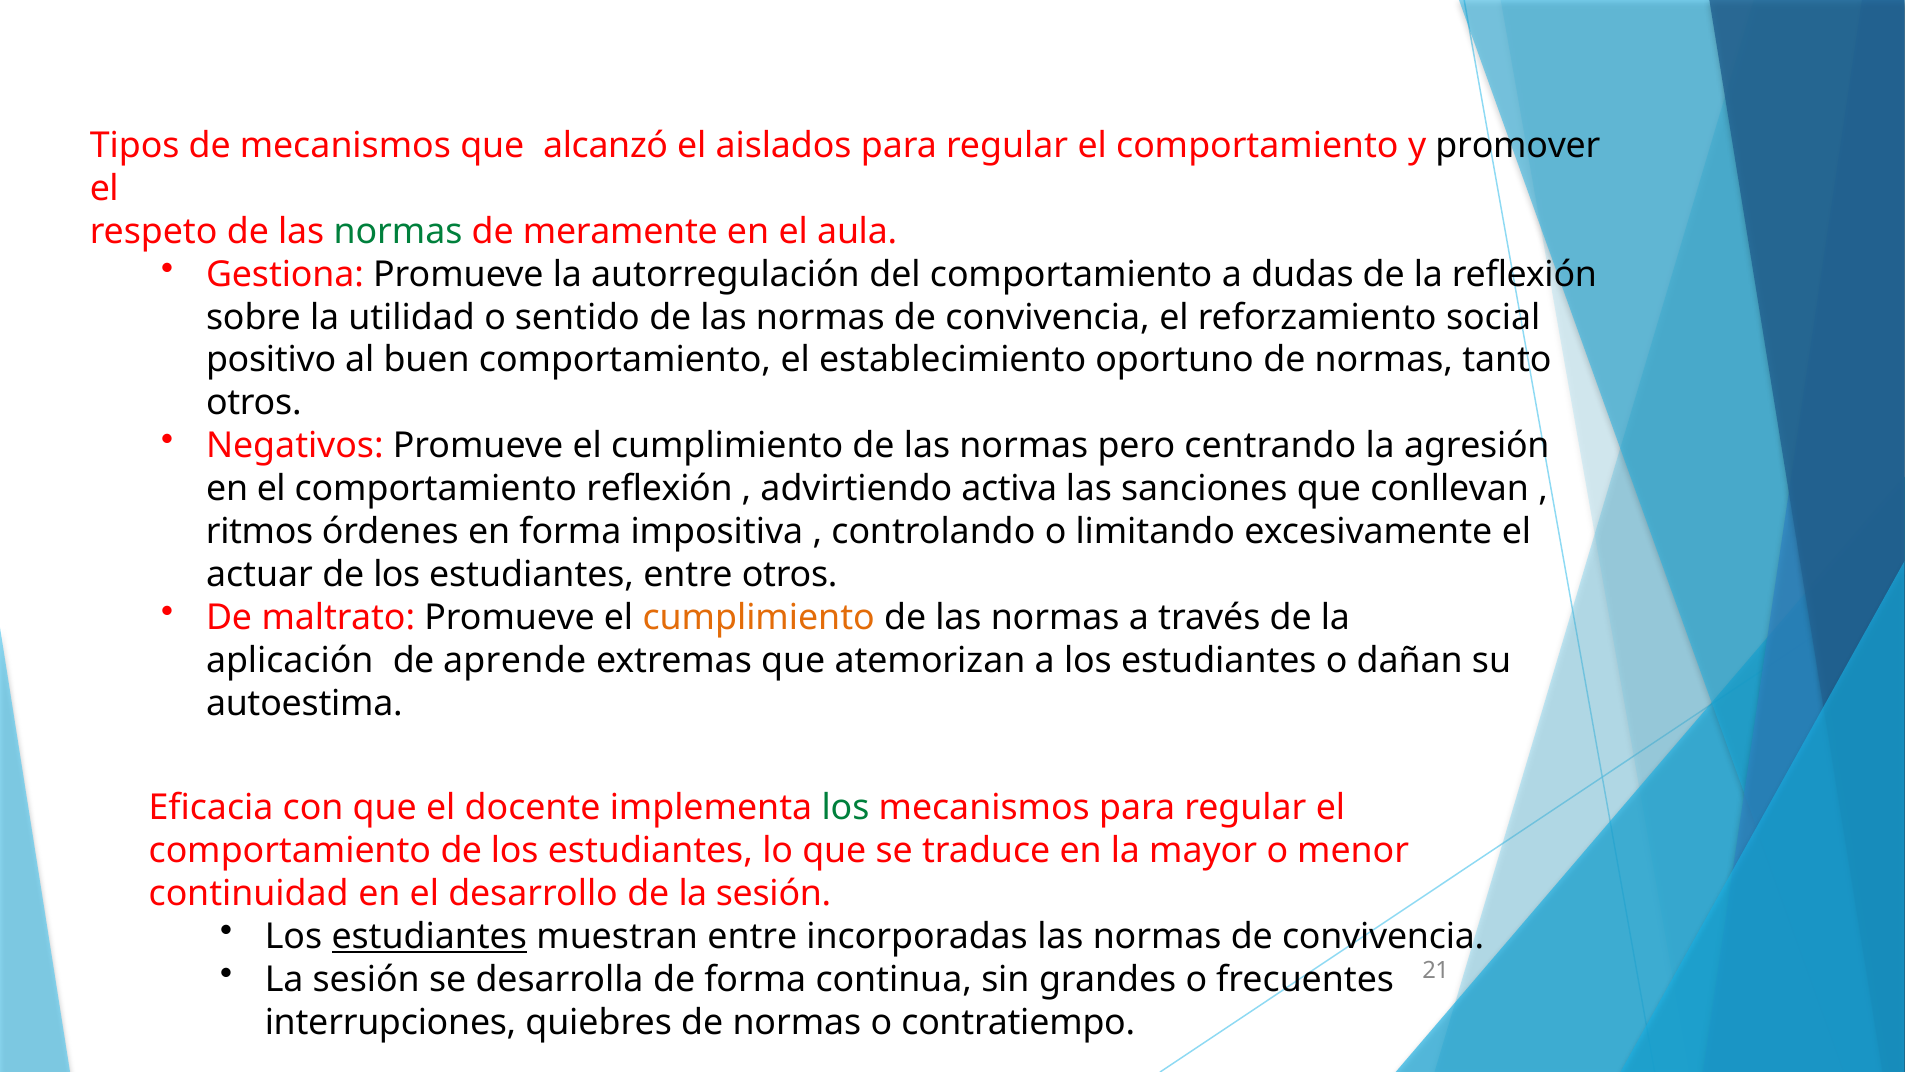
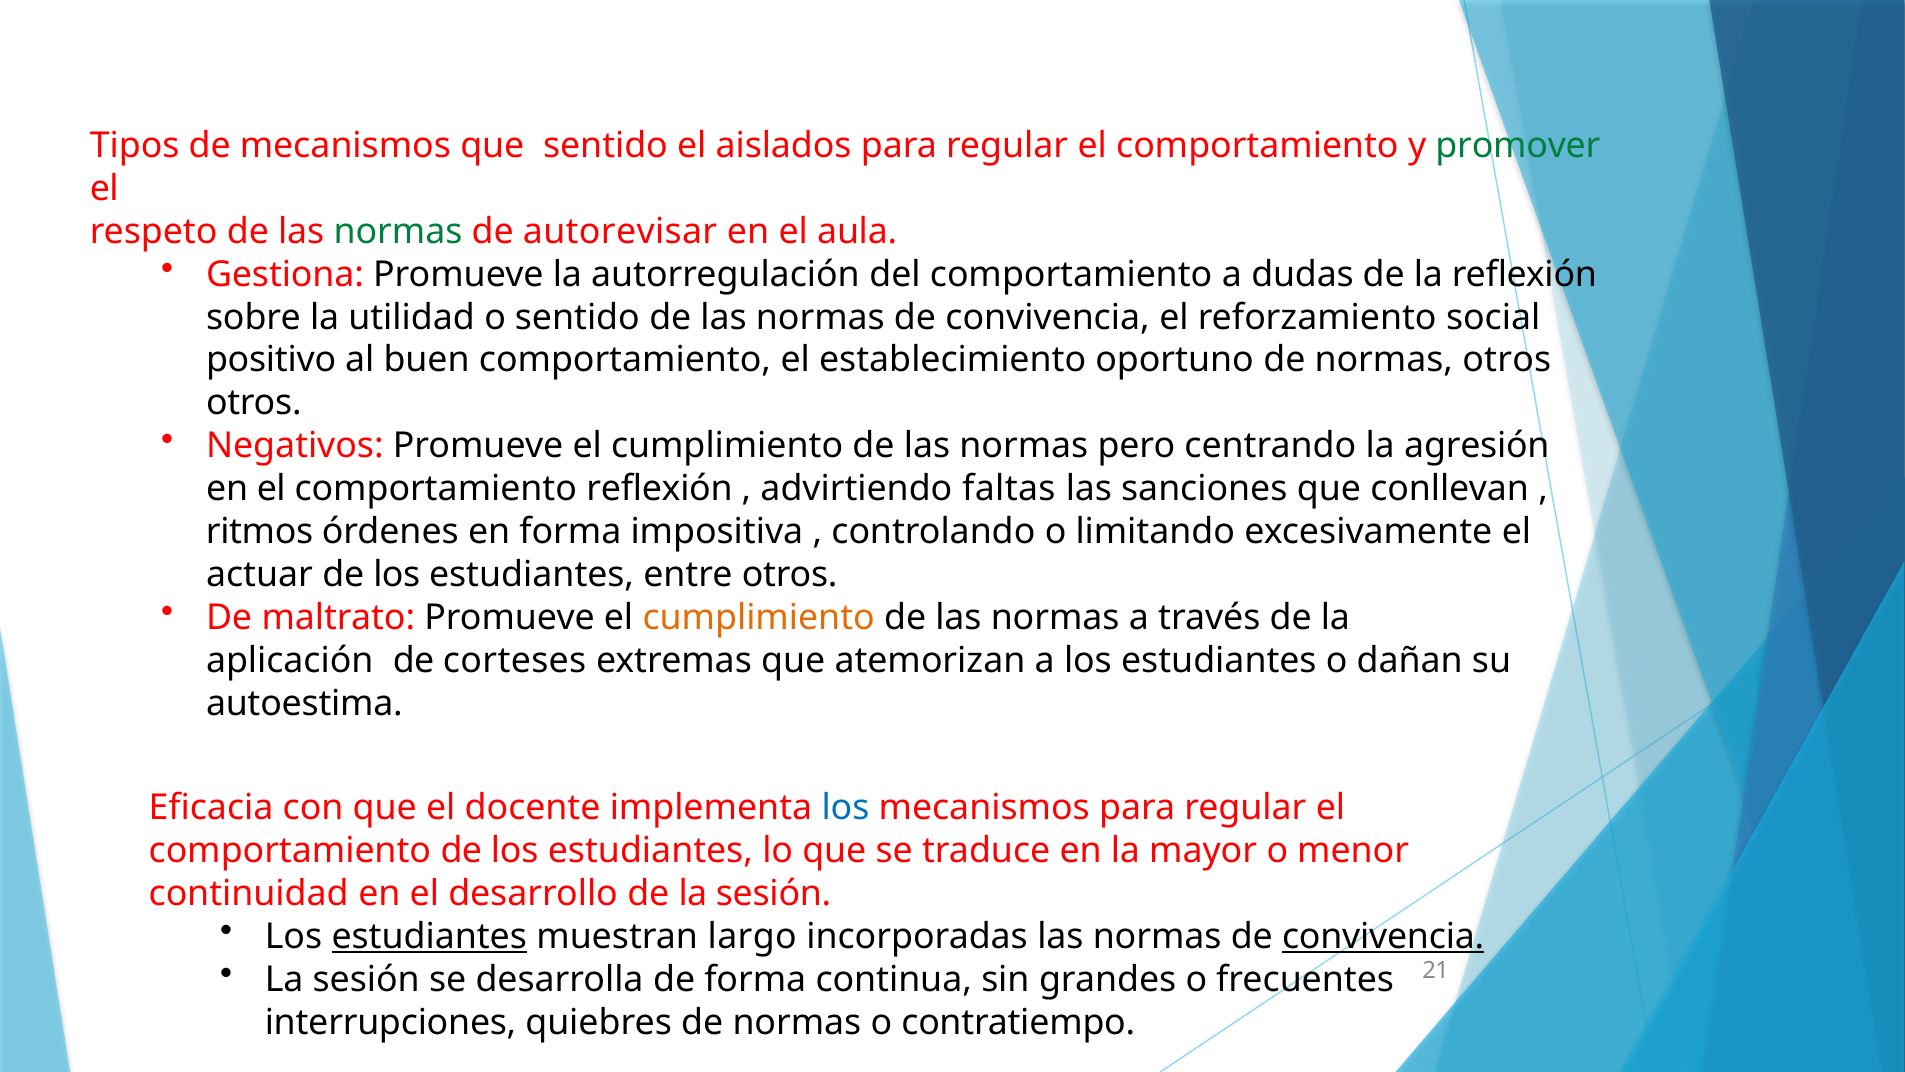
que alcanzó: alcanzó -> sentido (605, 146)
promover colour: black -> green (1518, 146)
meramente: meramente -> autorevisar (620, 231)
normas tanto: tanto -> otros (1507, 360)
activa: activa -> faltas (1009, 489)
aprende: aprende -> corteses (515, 660)
los colour: green -> blue (845, 808)
muestran entre: entre -> largo (752, 936)
convivencia underline: none -> present (1383, 936)
